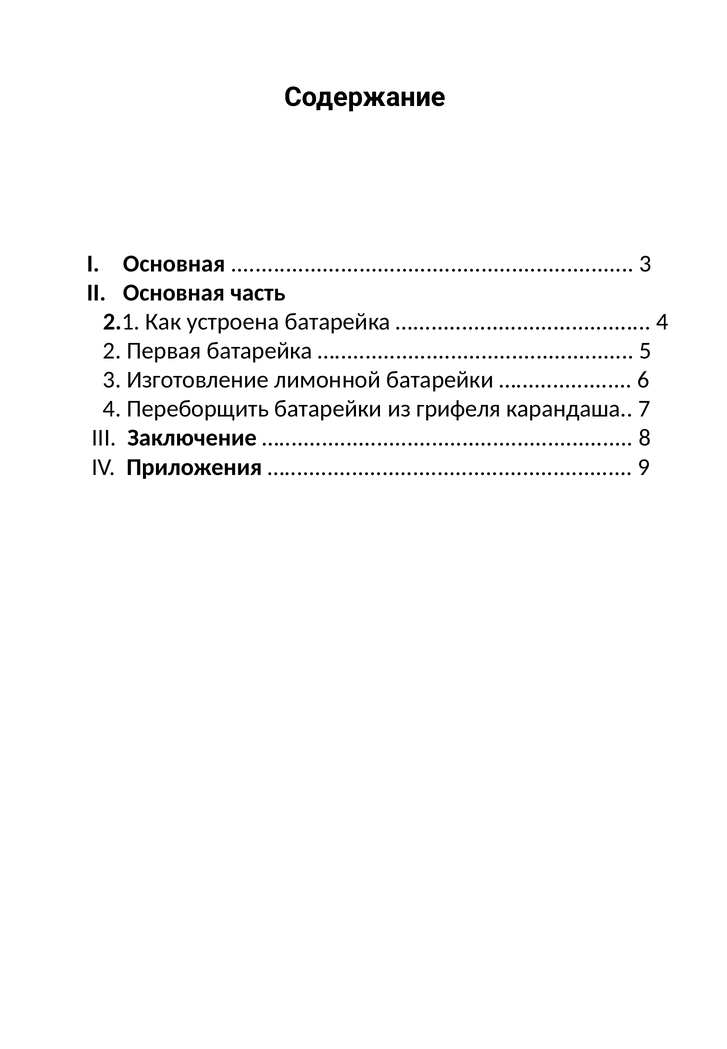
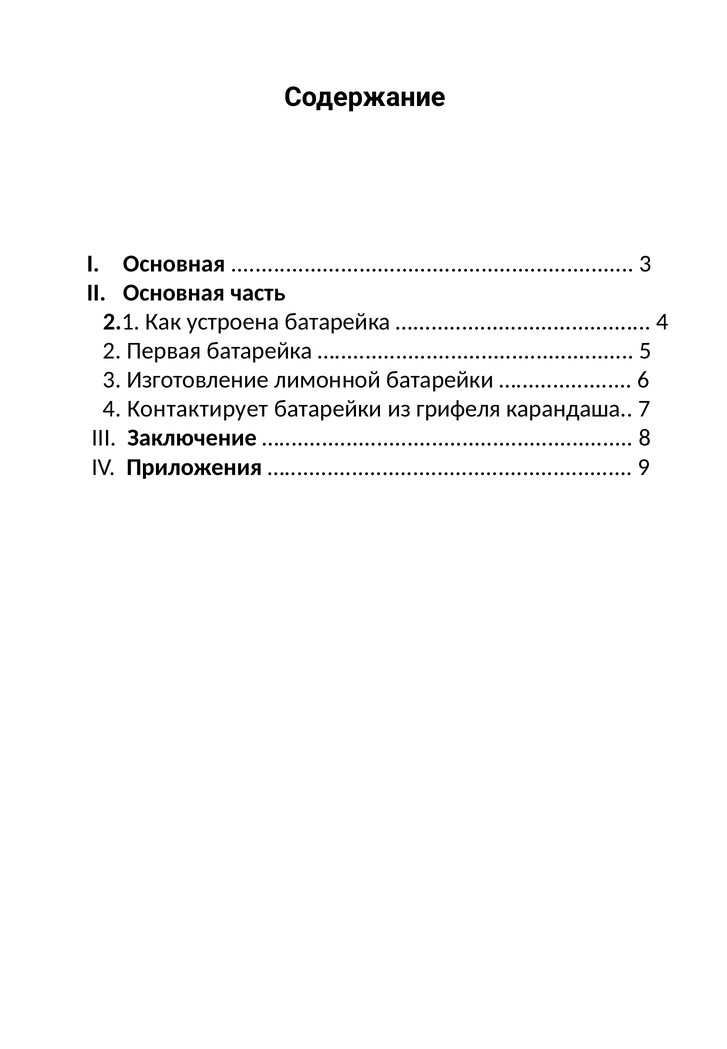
Переборщить: Переборщить -> Контактирует (198, 409)
